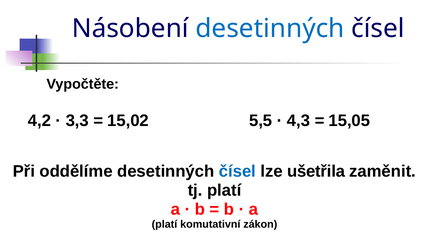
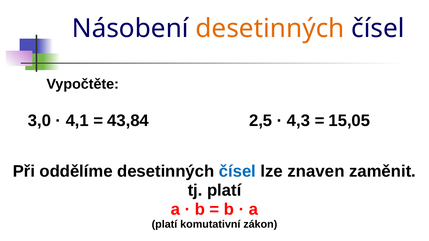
desetinných colour: blue -> orange (270, 29)
4,2: 4,2 -> 3,0 (39, 121)
3,3: 3,3 -> 4,1 (77, 121)
15,02: 15,02 -> 43,84 (128, 121)
5,5: 5,5 -> 2,5 (261, 121)
ušetřila: ušetřila -> znaven (316, 172)
